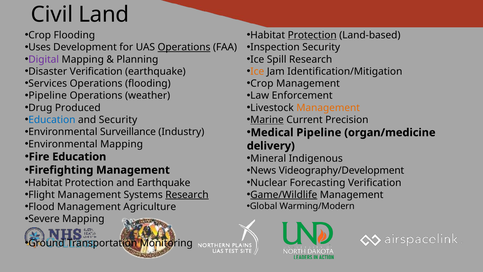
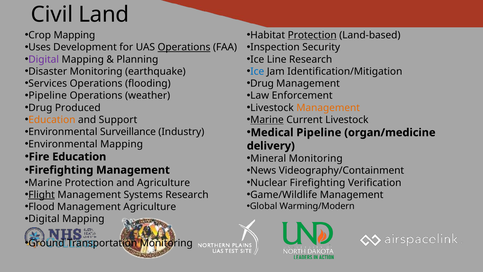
Crop Flooding: Flooding -> Mapping (74, 35)
Spill: Spill -> Line (277, 59)
Disaster Verification: Verification -> Monitoring (96, 71)
Ice colour: orange -> blue (257, 71)
Crop: Crop -> Drug (262, 83)
Education colour: blue -> orange (52, 120)
and Security: Security -> Support (118, 120)
Current Precision: Precision -> Livestock (347, 120)
Mineral Indigenous: Indigenous -> Monitoring (316, 158)
Videography/Development: Videography/Development -> Videography/Containment (341, 170)
Habitat: Habitat -> Marine (45, 182)
and Earthquake: Earthquake -> Agriculture (164, 182)
Nuclear Forecasting: Forecasting -> Firefighting (318, 182)
Flight underline: none -> present (42, 195)
Research underline: present -> none (187, 195)
Game/Wildlife underline: present -> none (284, 195)
Severe: Severe -> Digital (44, 219)
